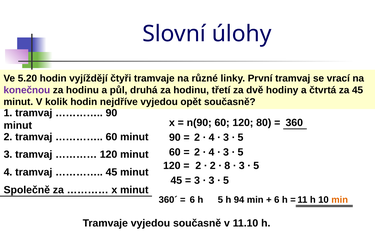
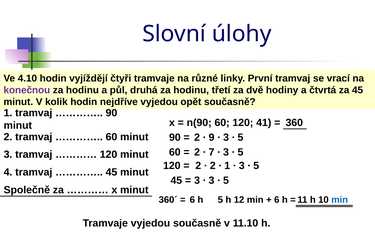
5.20: 5.20 -> 4.10 (27, 78)
80: 80 -> 41 (264, 123)
4: 4 -> 9 (212, 138)
4: 4 -> 7 (212, 152)
8: 8 -> 1 (227, 166)
94: 94 -> 12 (239, 200)
min colour: orange -> blue (340, 200)
